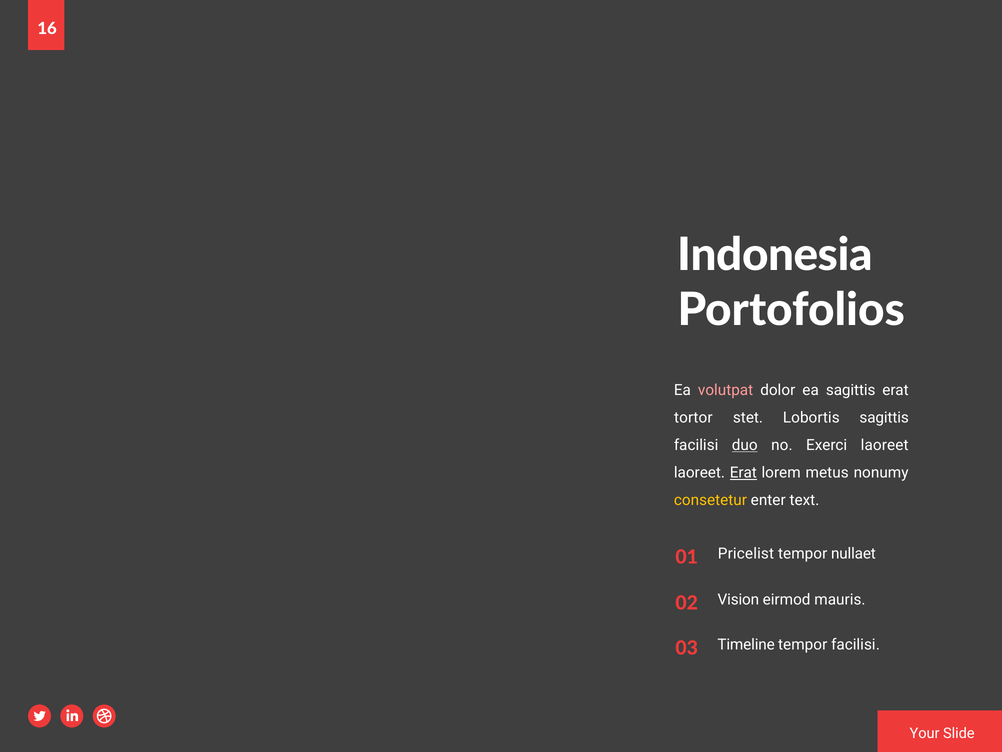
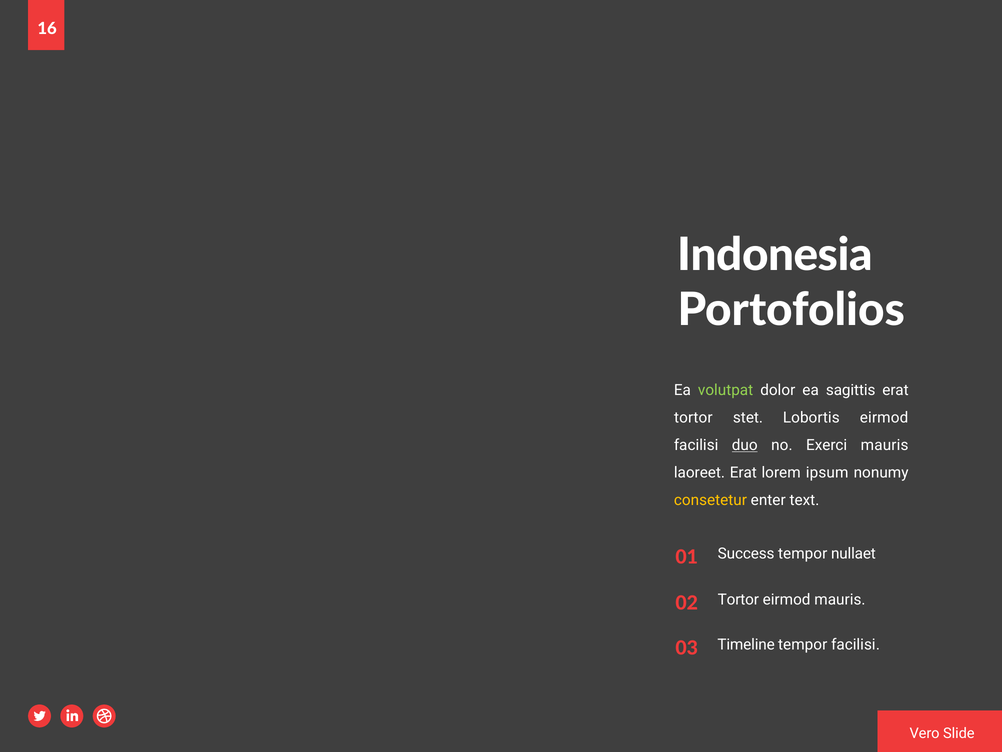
volutpat colour: pink -> light green (726, 390)
Lobortis sagittis: sagittis -> eirmod (884, 417)
Exerci laoreet: laoreet -> mauris (885, 445)
Erat underline: present -> none (743, 472)
metus: metus -> ipsum (827, 472)
Pricelist: Pricelist -> Success (746, 553)
02 Vision: Vision -> Tortor (738, 599)
Your: Your -> Vero (925, 733)
